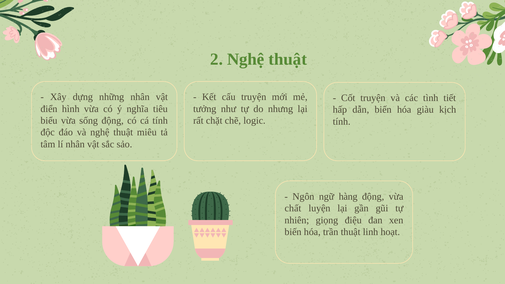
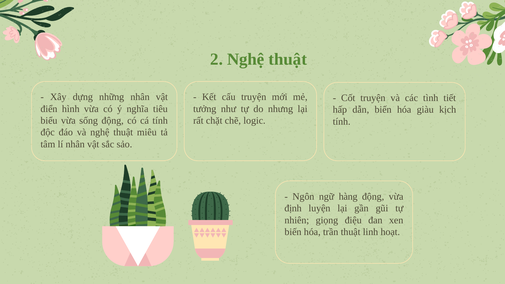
chất: chất -> định (293, 208)
